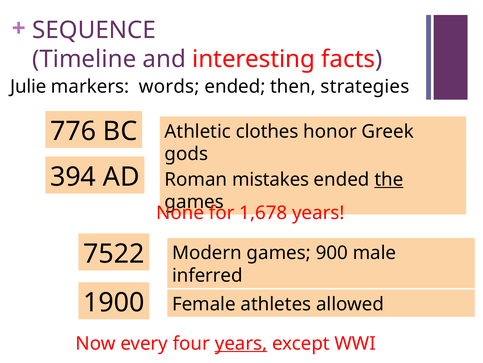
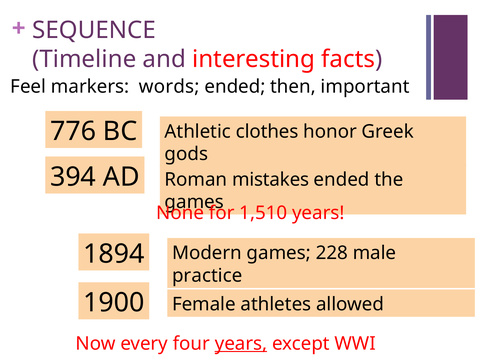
Julie: Julie -> Feel (28, 86)
strategies: strategies -> important (365, 86)
the underline: present -> none (389, 179)
1,678: 1,678 -> 1,510 (263, 212)
7522: 7522 -> 1894 (114, 253)
900: 900 -> 228 (332, 252)
inferred: inferred -> practice (207, 275)
